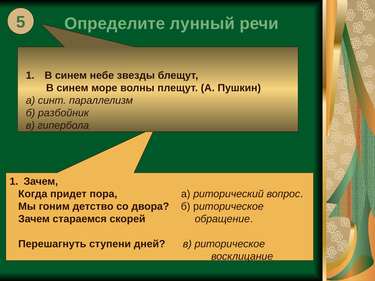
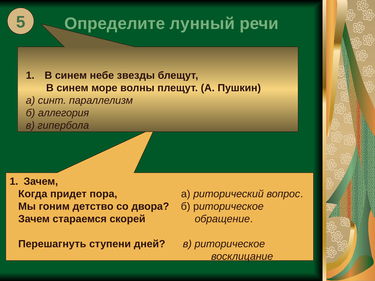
разбойник: разбойник -> аллегория (64, 113)
